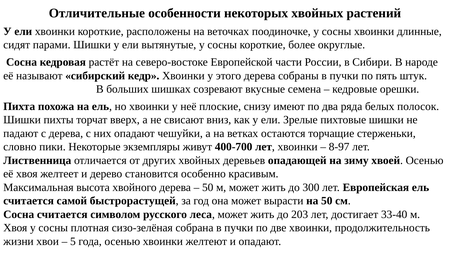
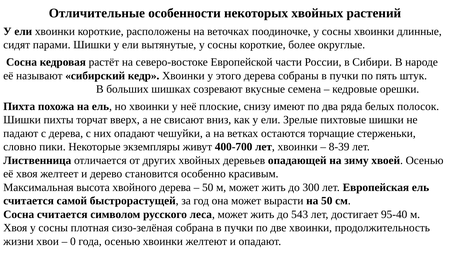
8-97: 8-97 -> 8-39 (339, 147)
203: 203 -> 543 (300, 214)
33-40: 33-40 -> 95-40 (394, 214)
5: 5 -> 0 (73, 241)
